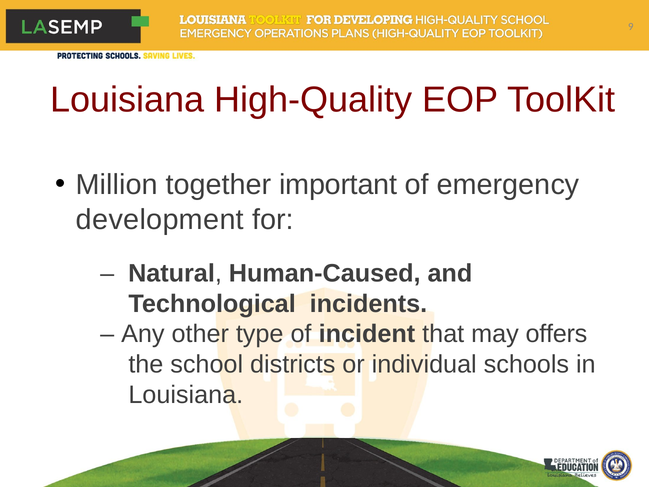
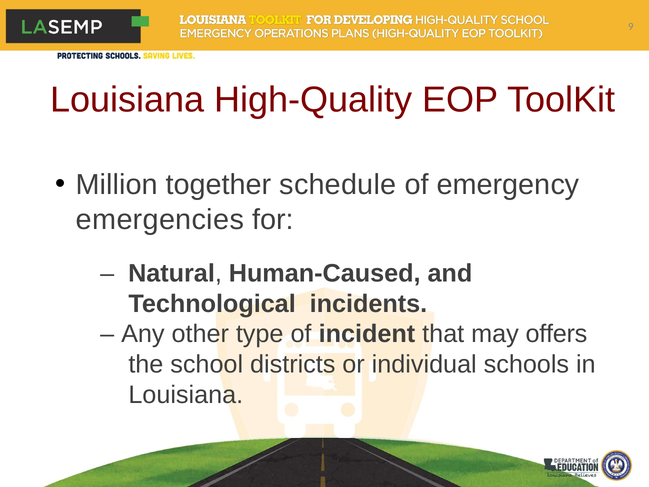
important: important -> schedule (338, 185)
development: development -> emergencies (160, 219)
